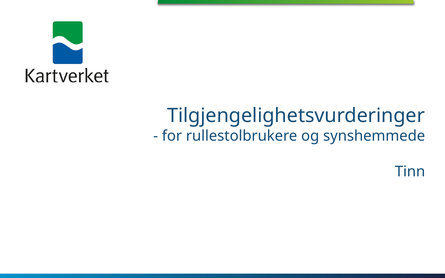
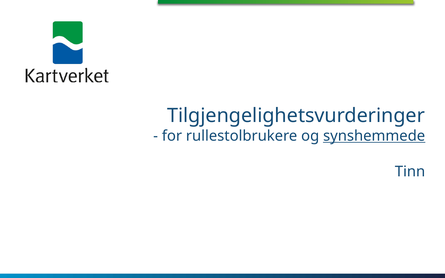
synshemmede underline: none -> present (374, 136)
